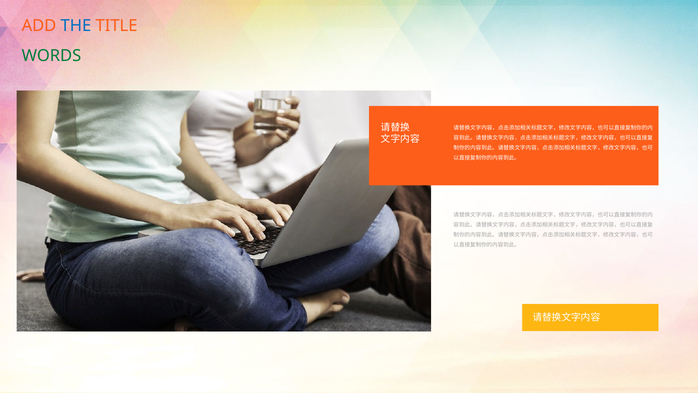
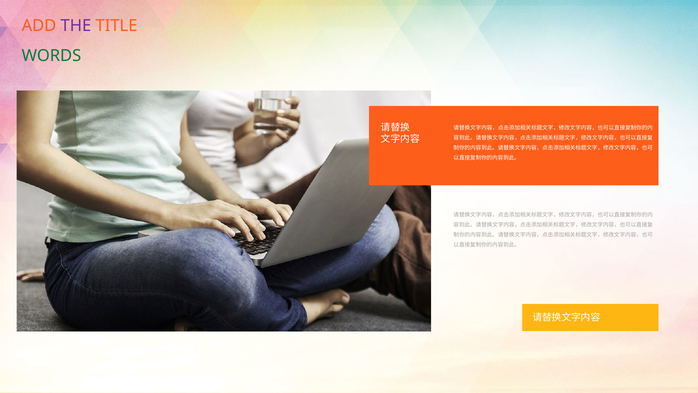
THE colour: blue -> purple (76, 26)
